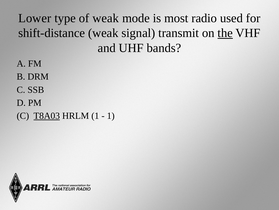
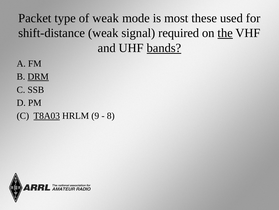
Lower: Lower -> Packet (35, 18)
radio: radio -> these (204, 18)
transmit: transmit -> required (179, 33)
bands underline: none -> present (164, 48)
DRM underline: none -> present (38, 76)
HRLM 1: 1 -> 9 (95, 115)
1: 1 -> 8 (111, 115)
